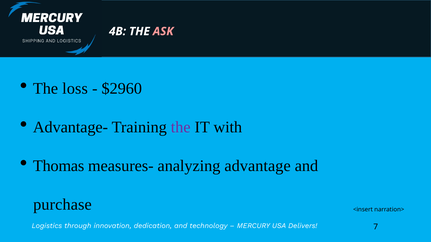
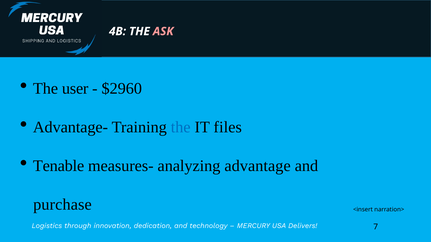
loss: loss -> user (75, 89)
the colour: purple -> blue (181, 127)
with: with -> files (228, 127)
Thomas: Thomas -> Tenable (59, 166)
